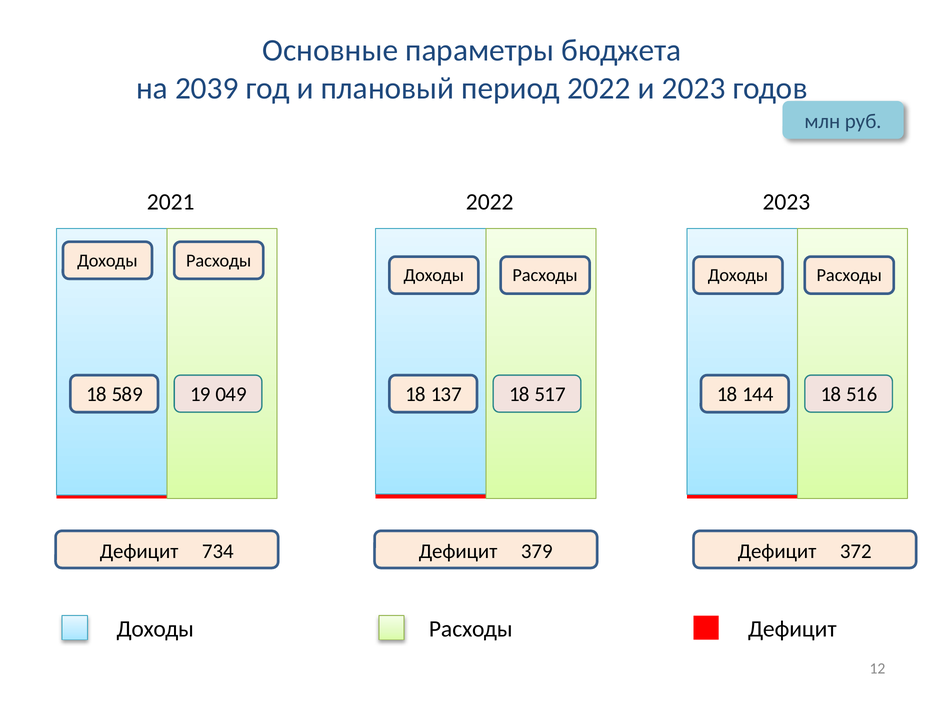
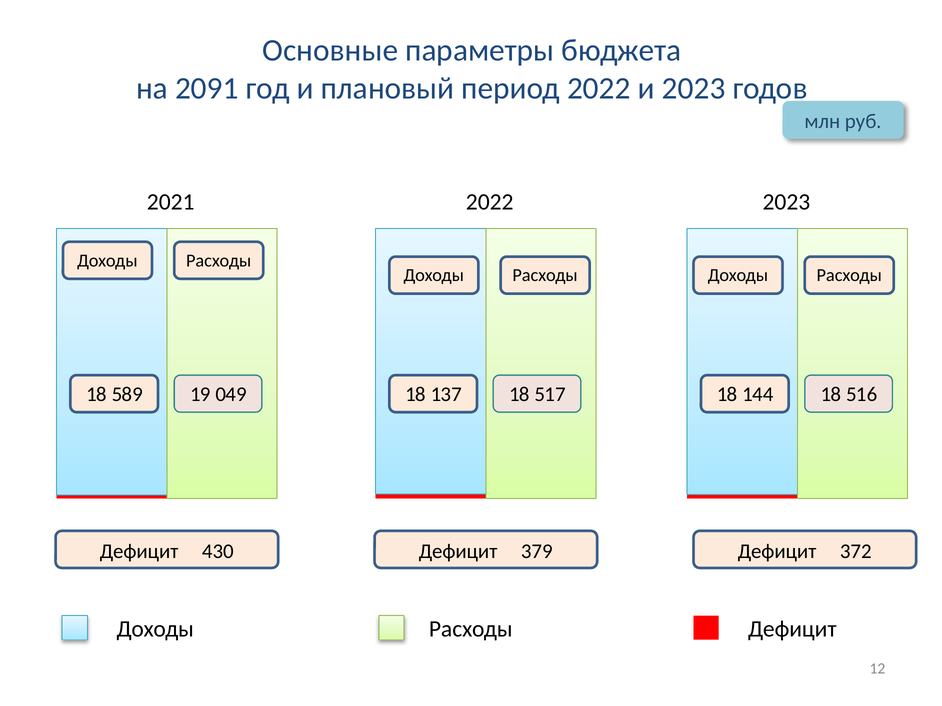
2039: 2039 -> 2091 (207, 88)
734: 734 -> 430 (218, 552)
